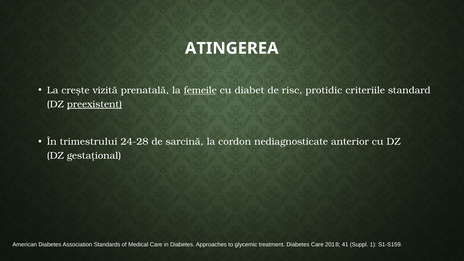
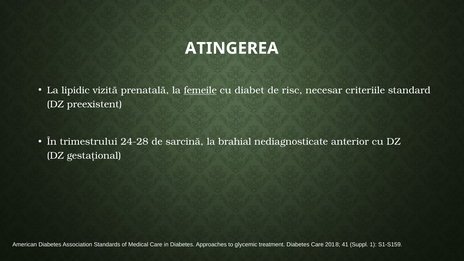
crește: crește -> lipidic (76, 90)
protidic: protidic -> necesar (324, 90)
preexistent underline: present -> none (94, 104)
cordon: cordon -> brahial (235, 142)
